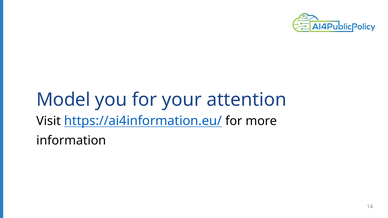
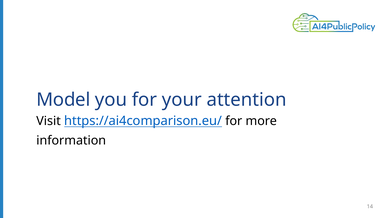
https://ai4information.eu/: https://ai4information.eu/ -> https://ai4comparison.eu/ (143, 121)
